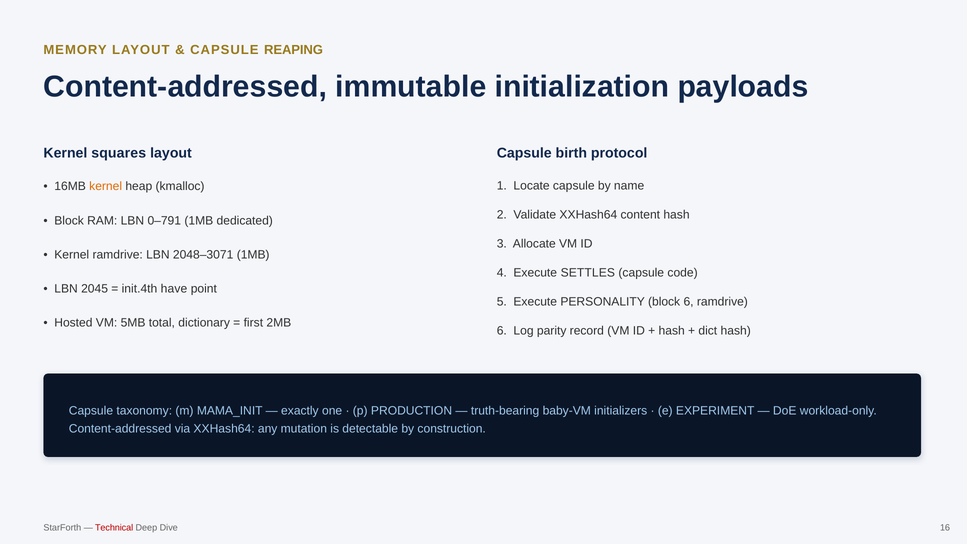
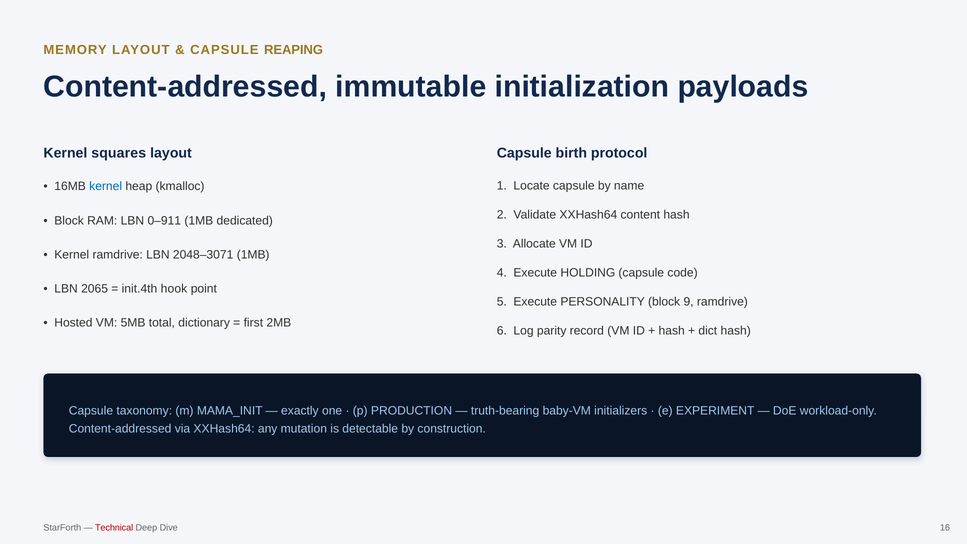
kernel colour: orange -> blue (106, 186)
0–791: 0–791 -> 0–911 (164, 221)
SETTLES: SETTLES -> HOLDING (588, 273)
2045: 2045 -> 2065 (95, 289)
have: have -> hook (174, 289)
block 6: 6 -> 9 (689, 302)
